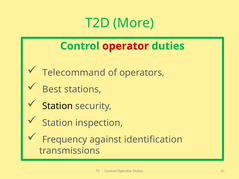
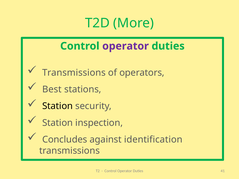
operator colour: red -> purple (126, 46)
Telecommand: Telecommand -> Transmissions (74, 73)
Frequency: Frequency -> Concludes (65, 140)
